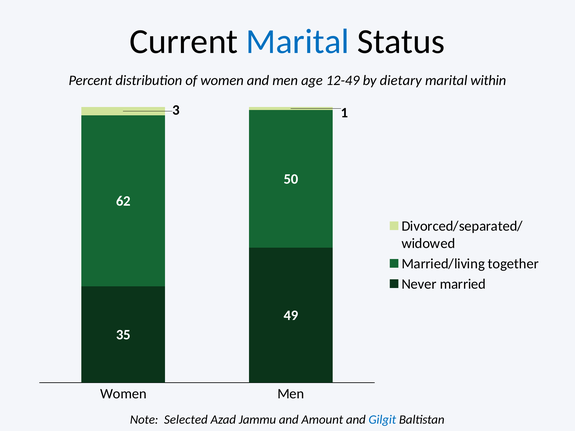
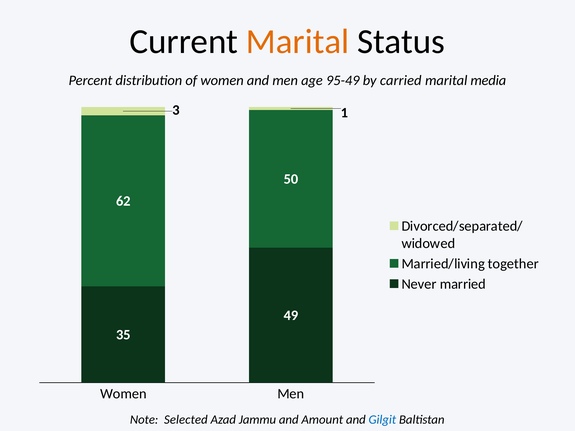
Marital colour: blue -> orange (298, 41)
12-49: 12-49 -> 95-49 (343, 80)
dietary: dietary -> carried (401, 80)
within: within -> media (488, 80)
